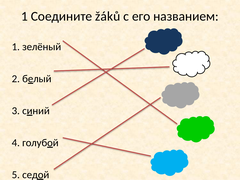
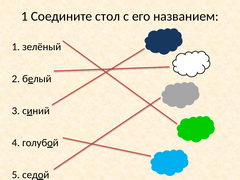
žáků: žáků -> стол (108, 16)
